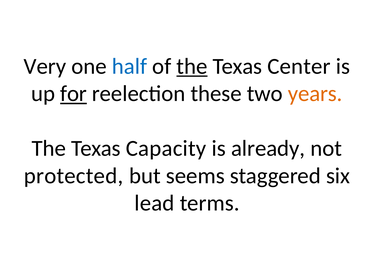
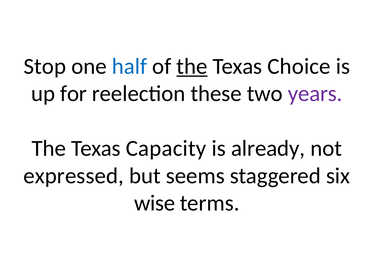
Very: Very -> Stop (45, 66)
Center: Center -> Choice (299, 66)
for underline: present -> none (74, 94)
years colour: orange -> purple (315, 94)
protected: protected -> expressed (74, 176)
lead: lead -> wise (155, 204)
